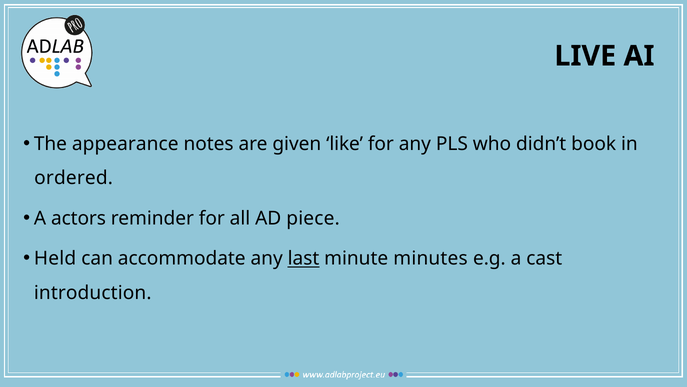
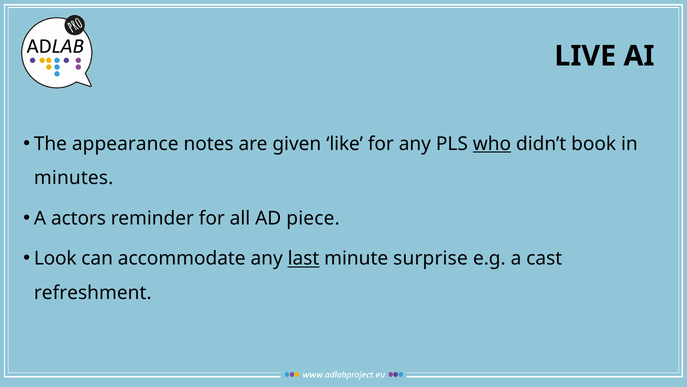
who underline: none -> present (492, 144)
ordered: ordered -> minutes (74, 178)
Held: Held -> Look (55, 258)
minutes: minutes -> surprise (431, 258)
introduction: introduction -> refreshment (93, 293)
